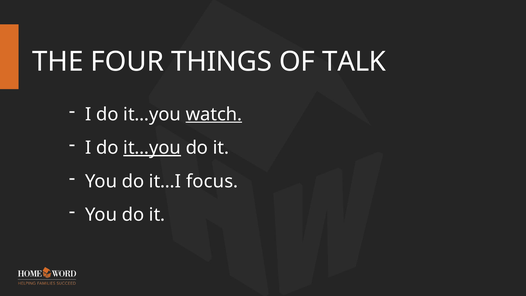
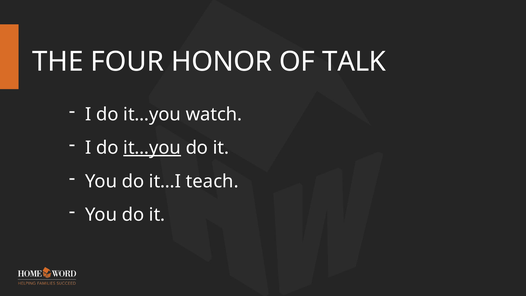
THINGS: THINGS -> HONOR (222, 62)
watch underline: present -> none (214, 114)
focus: focus -> teach (212, 181)
